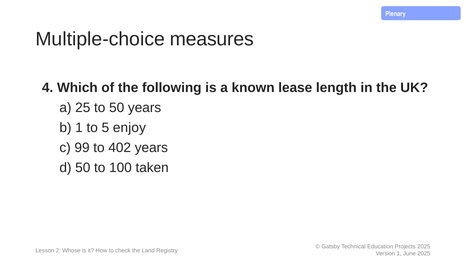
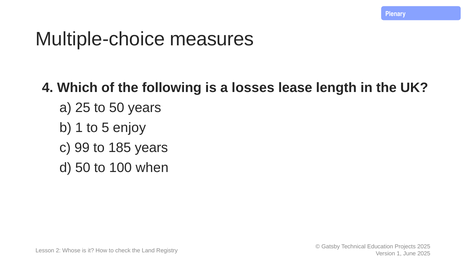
known: known -> losses (253, 88)
402: 402 -> 185 (120, 148)
taken: taken -> when (152, 168)
